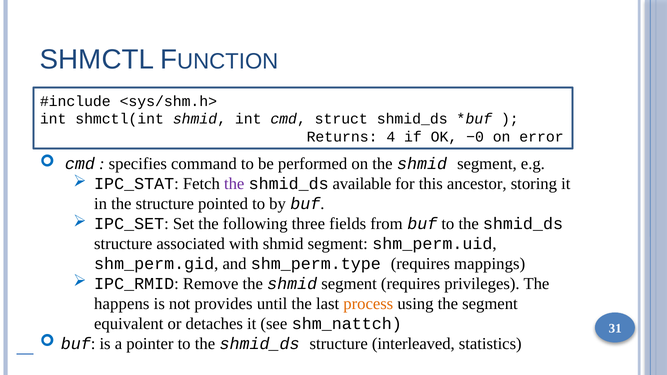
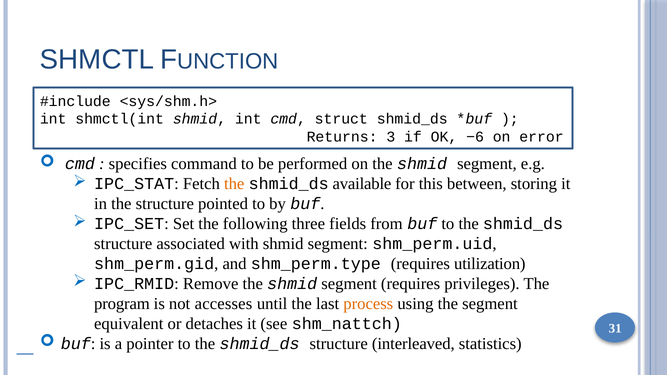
4: 4 -> 3 (391, 137)
−0: −0 -> −6 (475, 137)
the colour: purple -> orange (234, 184)
ancestor: ancestor -> between (477, 184)
mappings: mappings -> utilization (490, 264)
happens: happens -> program (122, 304)
provides: provides -> accesses (223, 304)
